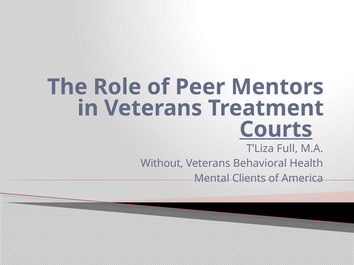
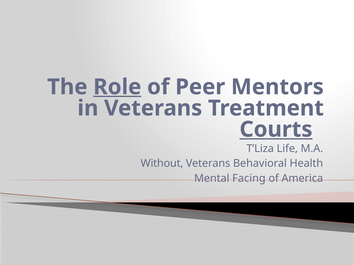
Role underline: none -> present (117, 87)
Full: Full -> Life (287, 149)
Clients: Clients -> Facing (249, 179)
